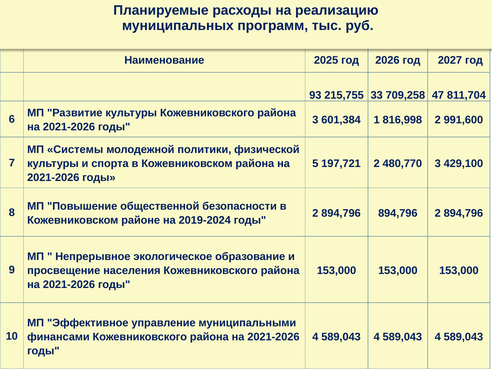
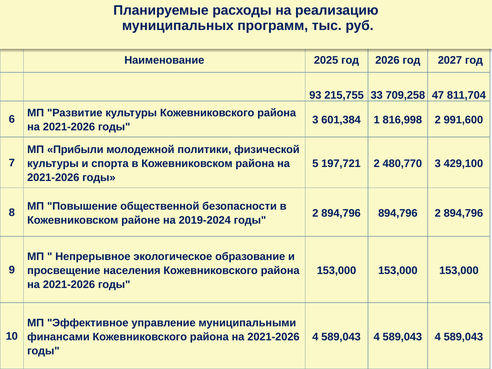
Системы: Системы -> Прибыли (75, 150)
